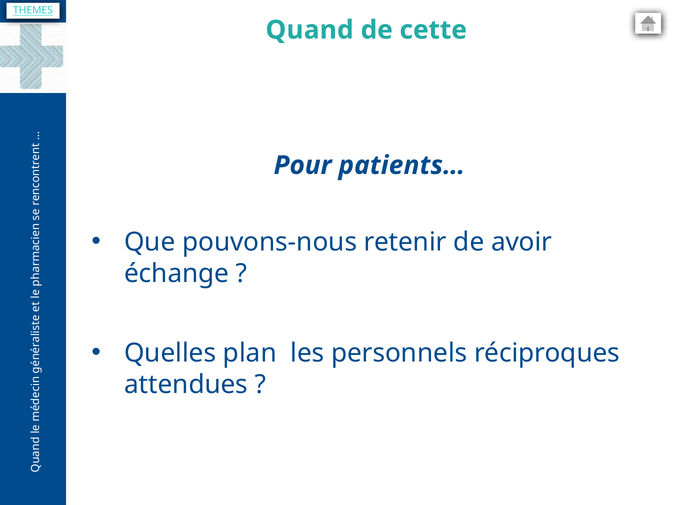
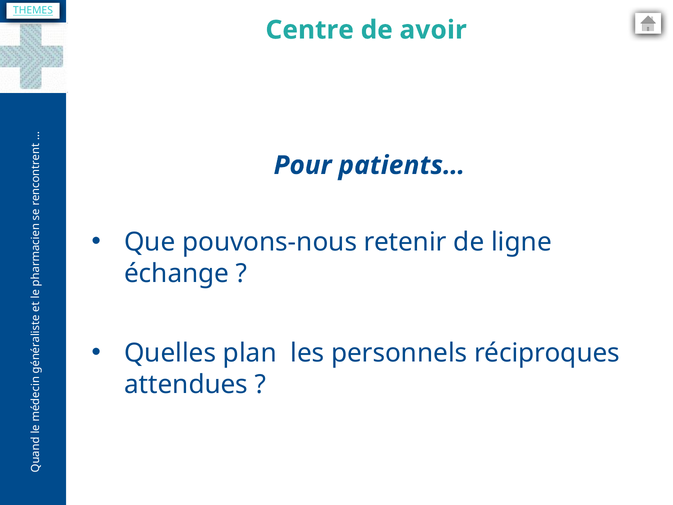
Quand: Quand -> Centre (310, 30)
cette: cette -> avoir (433, 30)
avoir: avoir -> ligne (521, 242)
